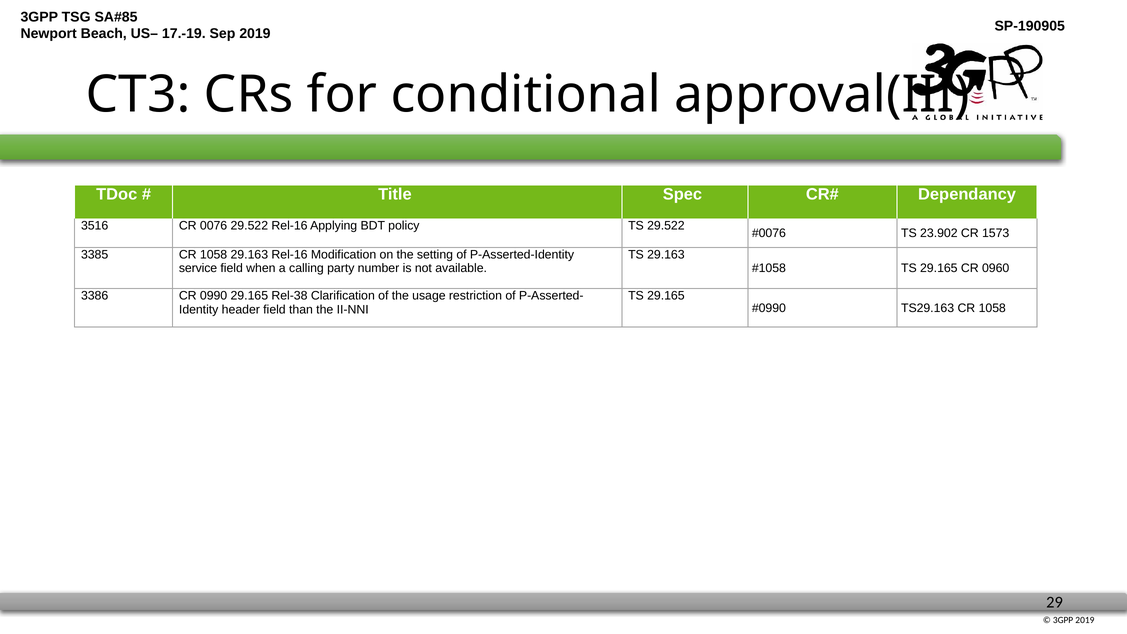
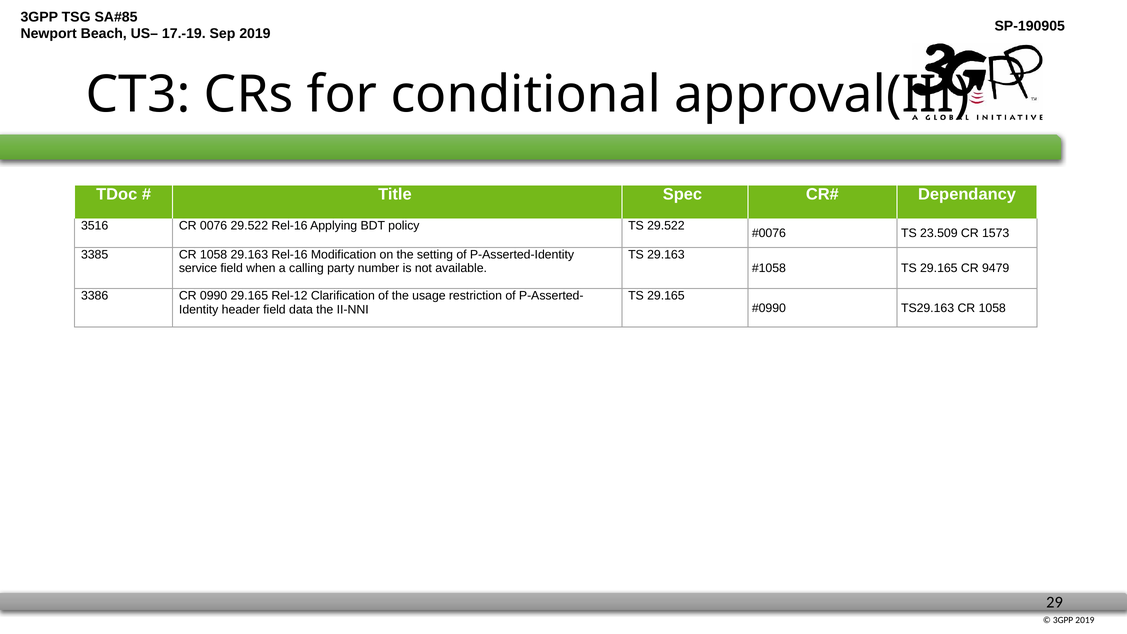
23.902: 23.902 -> 23.509 (939, 233)
0960: 0960 -> 9479 (996, 268)
Rel-38: Rel-38 -> Rel-12 (289, 296)
than: than -> data (301, 309)
